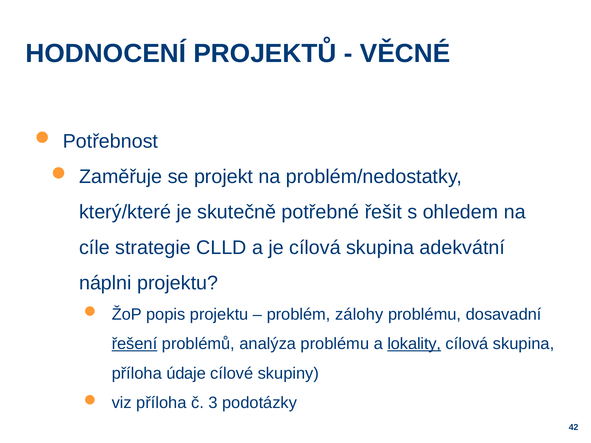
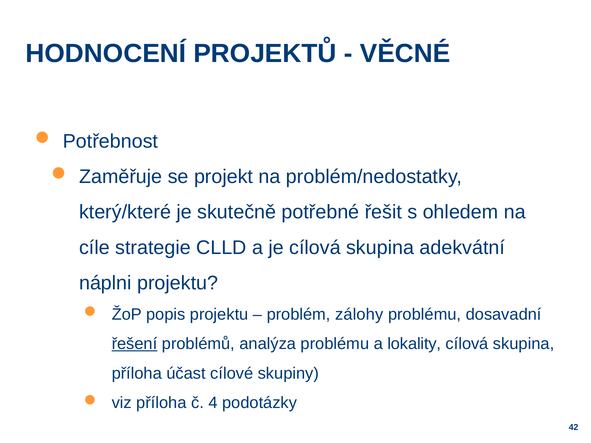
lokality underline: present -> none (414, 344)
údaje: údaje -> účast (186, 374)
3: 3 -> 4 (213, 403)
